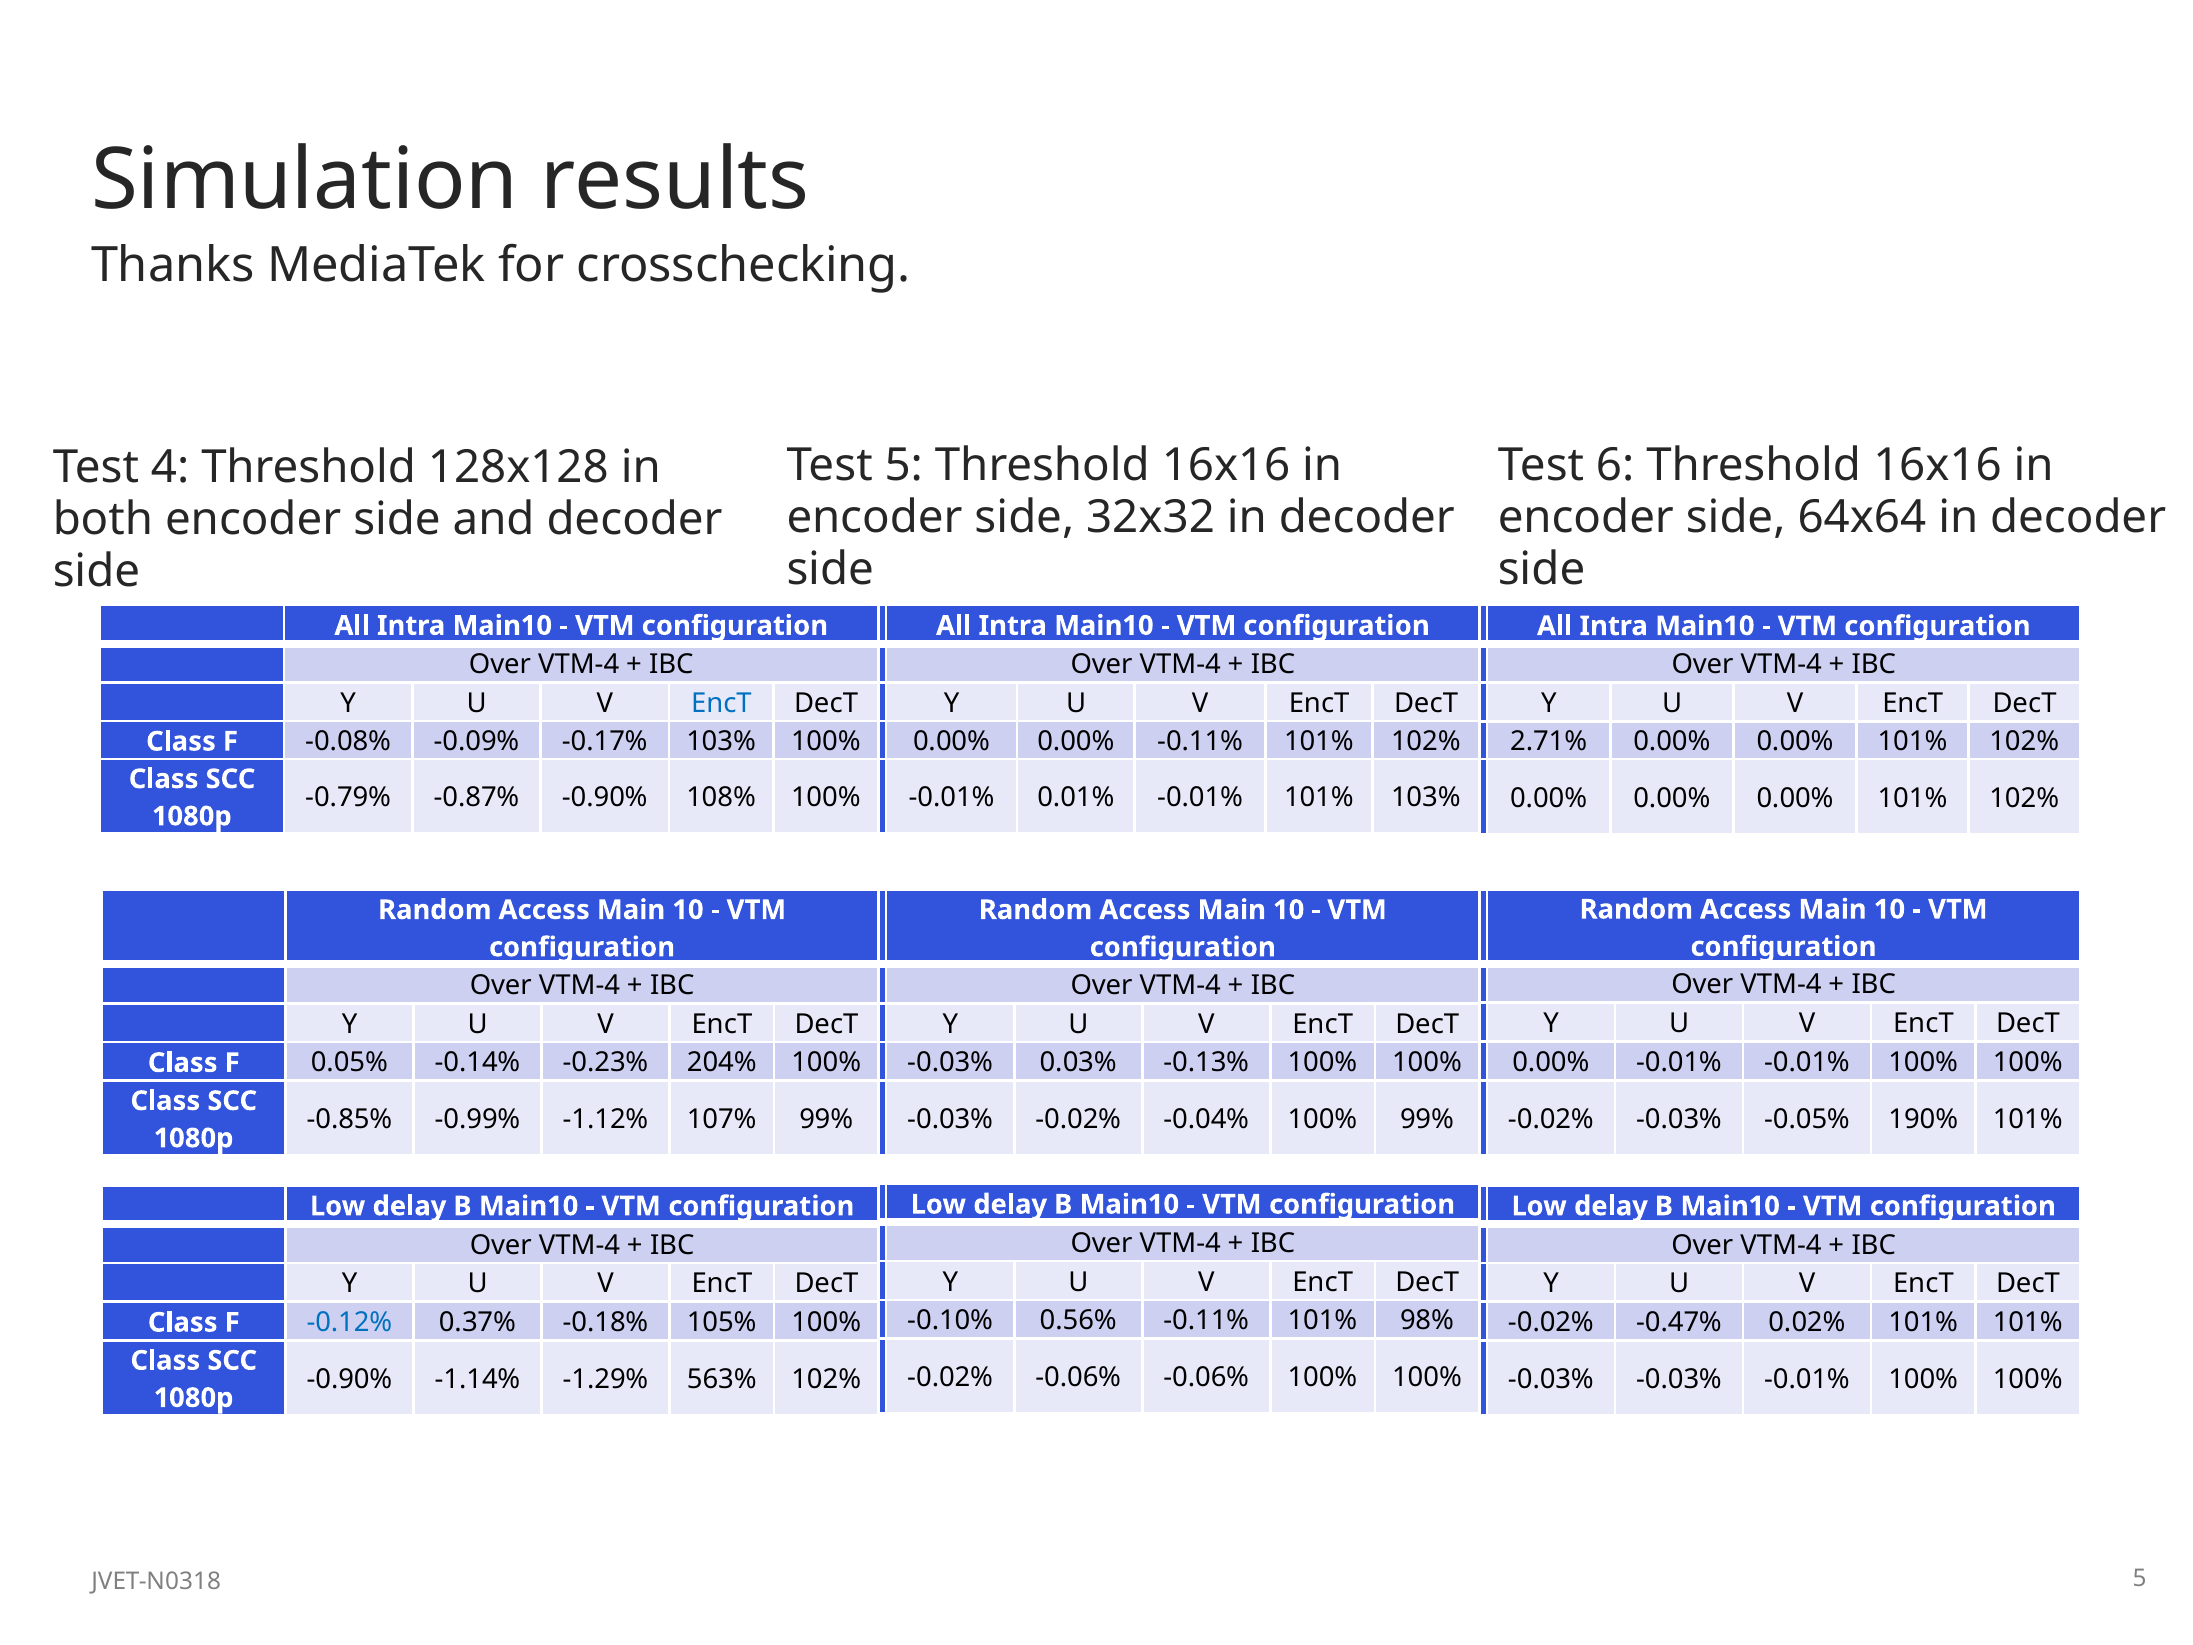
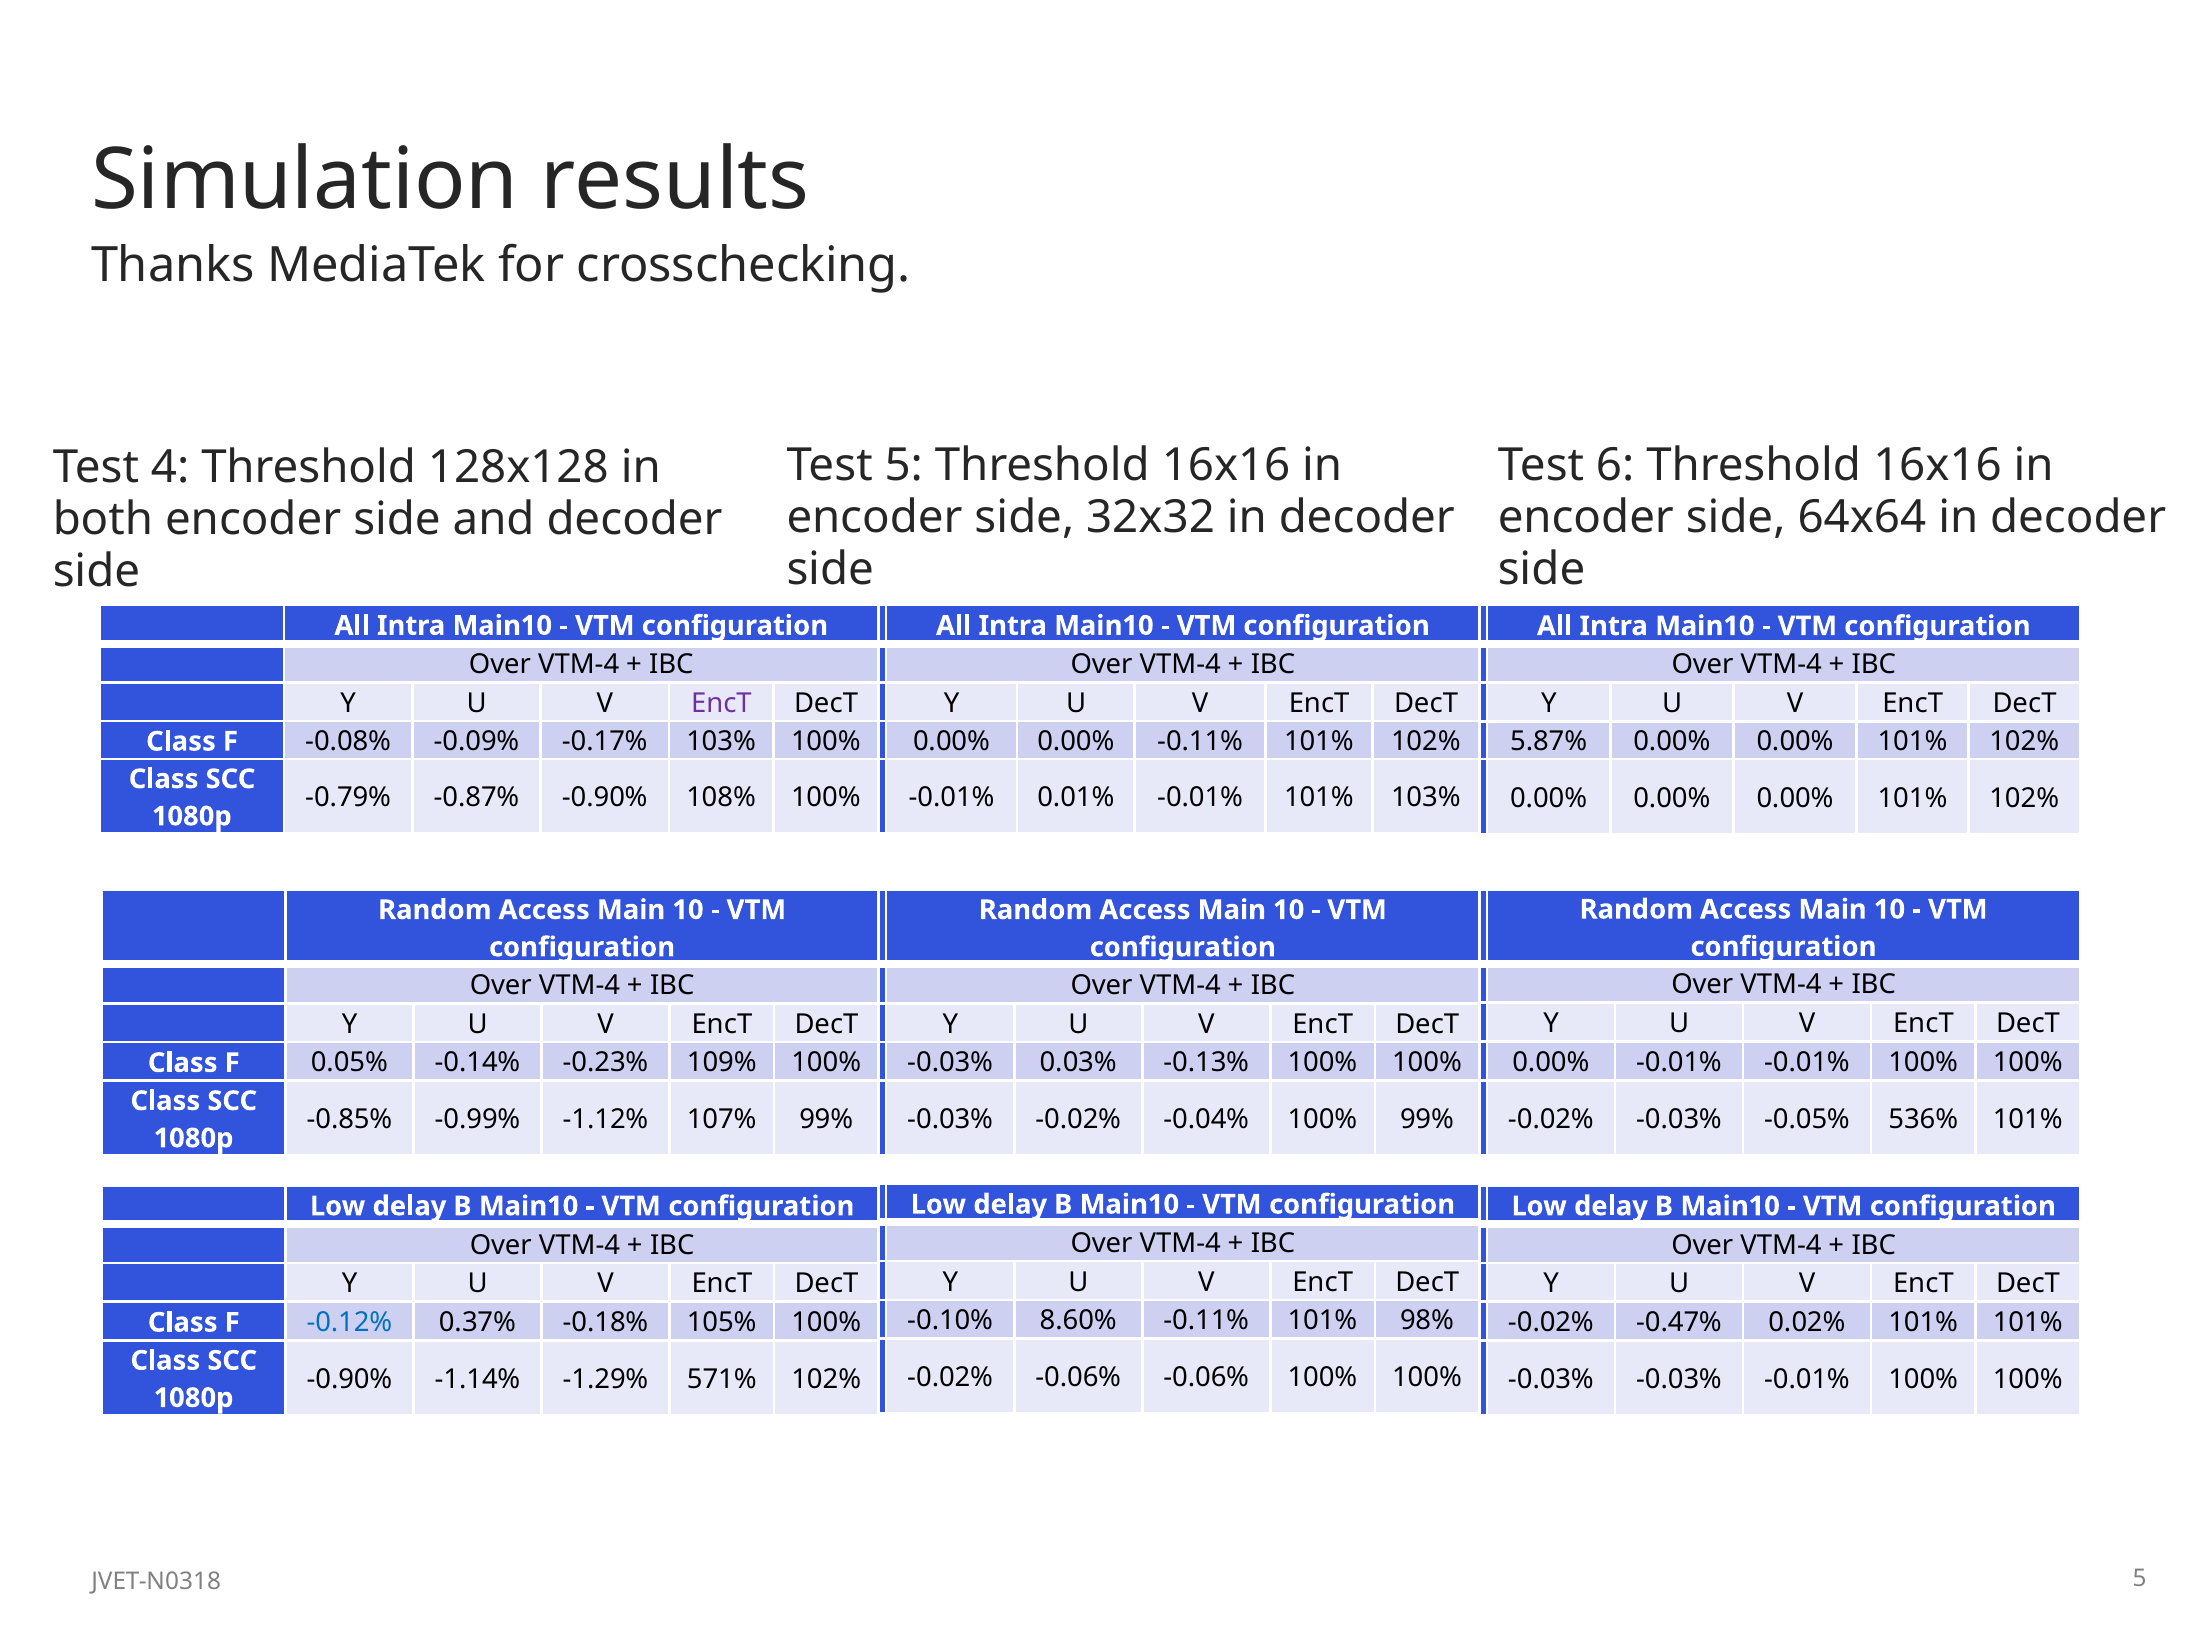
EncT colour: blue -> purple (721, 703)
2.71%: 2.71% -> 5.87% (1549, 742)
204%: 204% -> 109% (722, 1063)
190%: 190% -> 536% (1923, 1119)
0.56%: 0.56% -> 8.60% (1078, 1321)
563%: 563% -> 571% (722, 1379)
